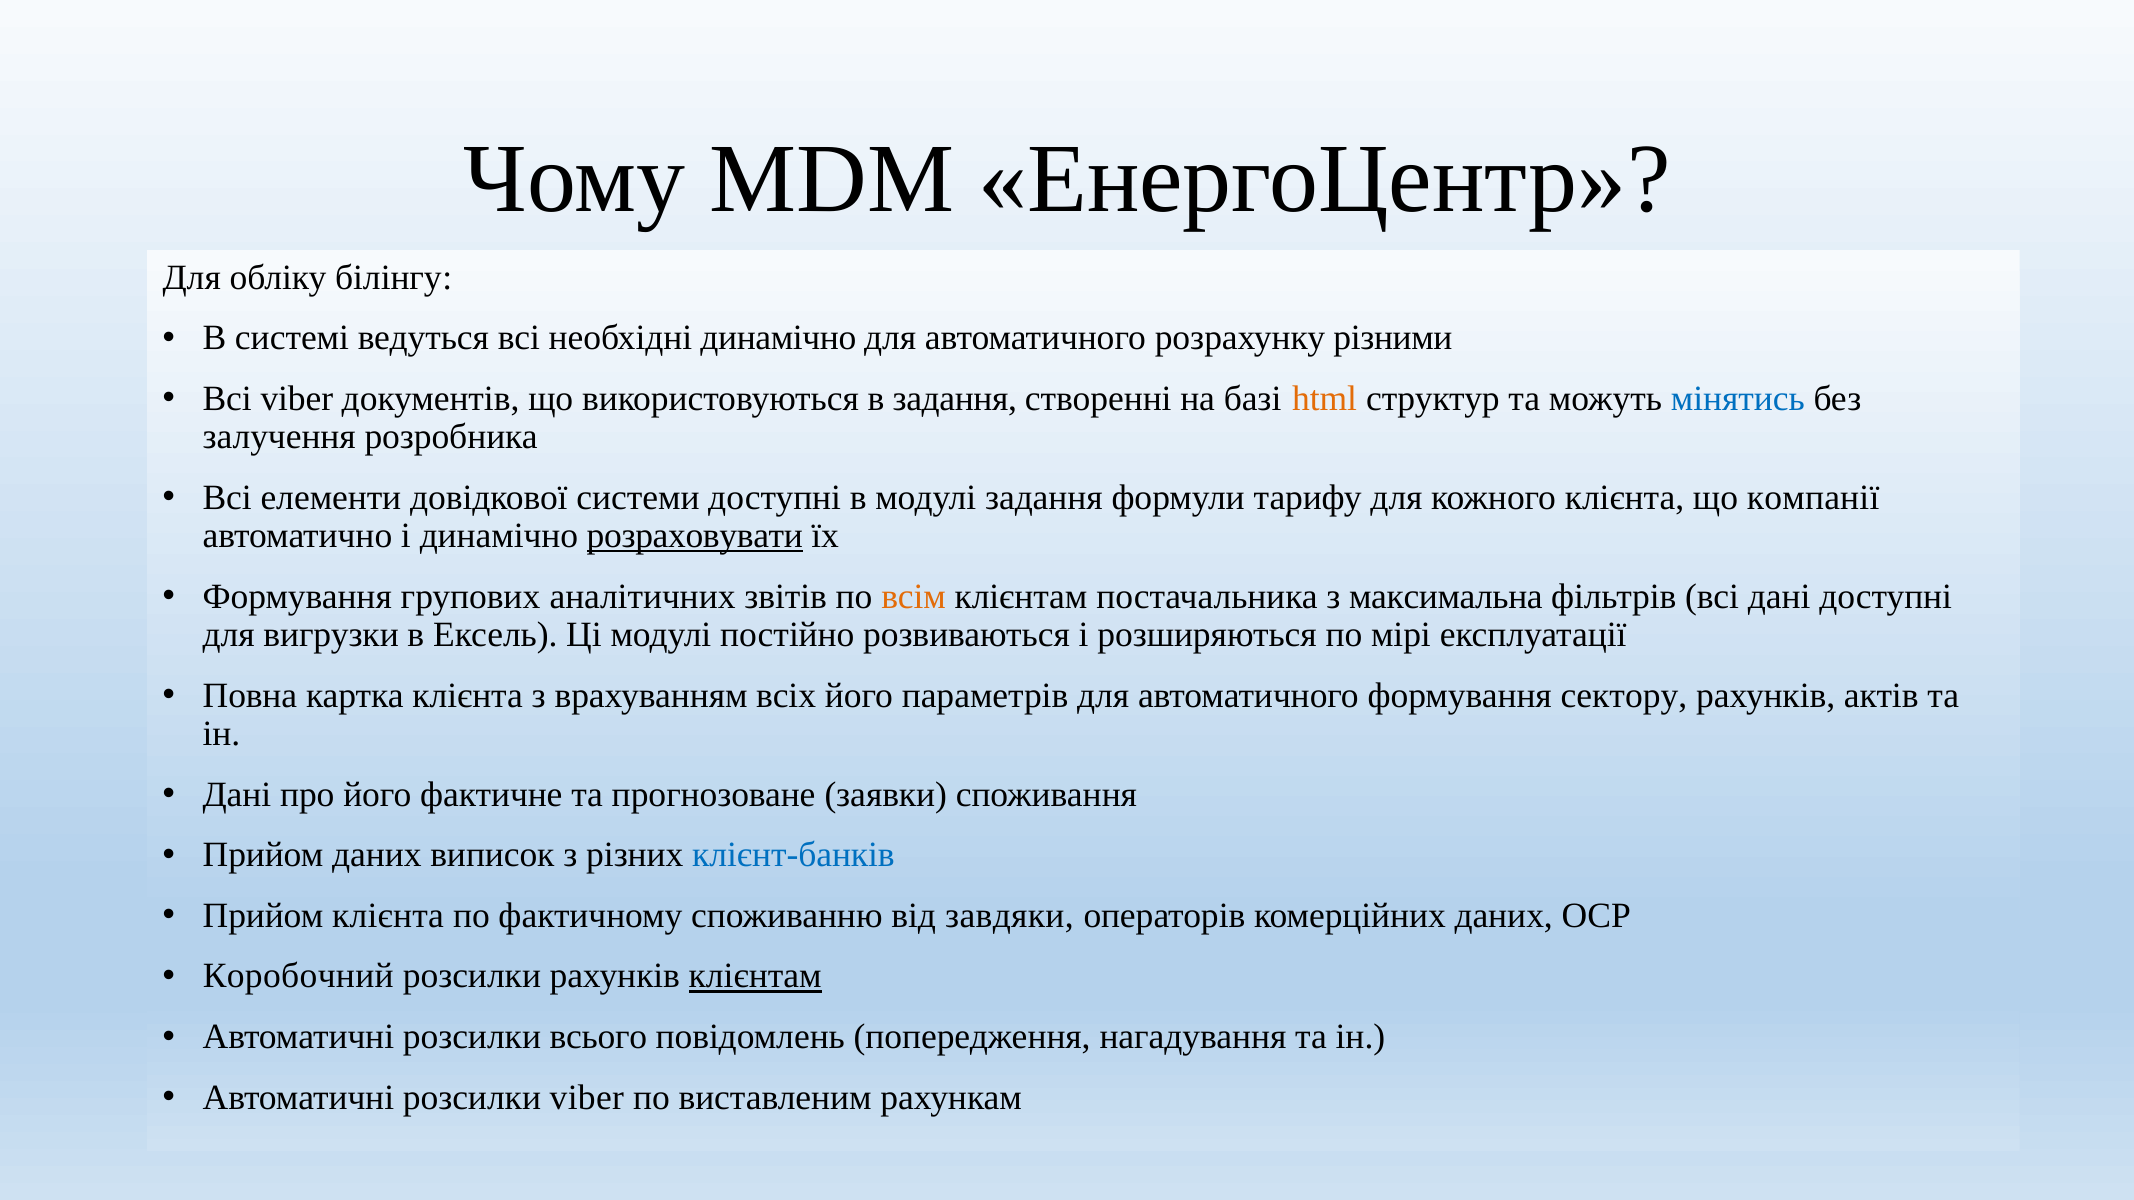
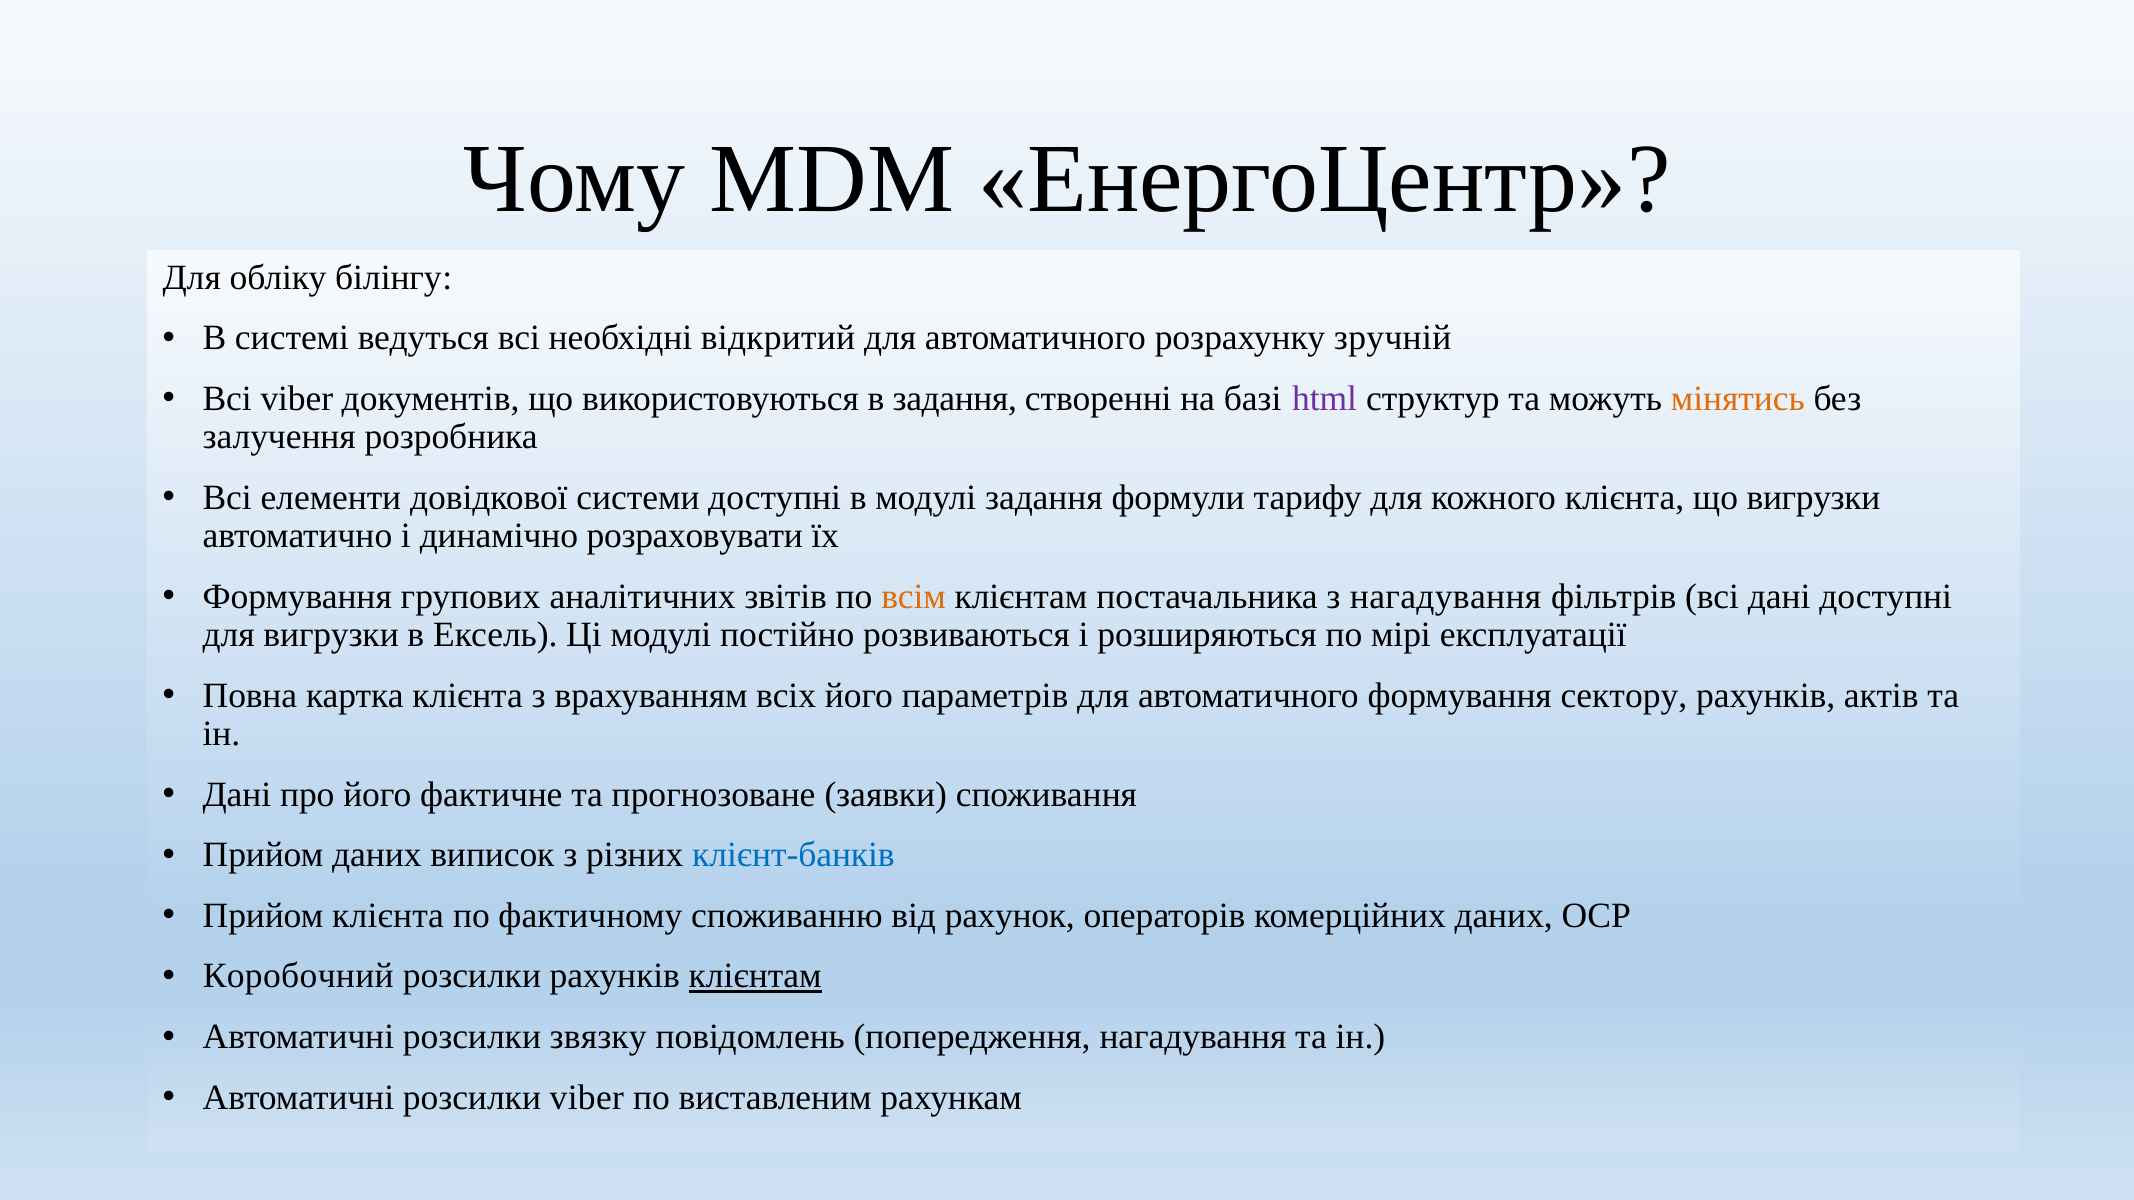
необхідні динамічно: динамічно -> відкритий (778, 338)
різними: різними -> зручній (1393, 338)
html colour: orange -> purple (1324, 399)
мінятись colour: blue -> orange (1738, 399)
що компанії: компанії -> вигрузки (1813, 498)
розраховувати underline: present -> none (695, 536)
з максимальна: максимальна -> нагадування (1446, 597)
завдяки: завдяки -> рахунок (1010, 916)
всього: всього -> звязку (598, 1037)
